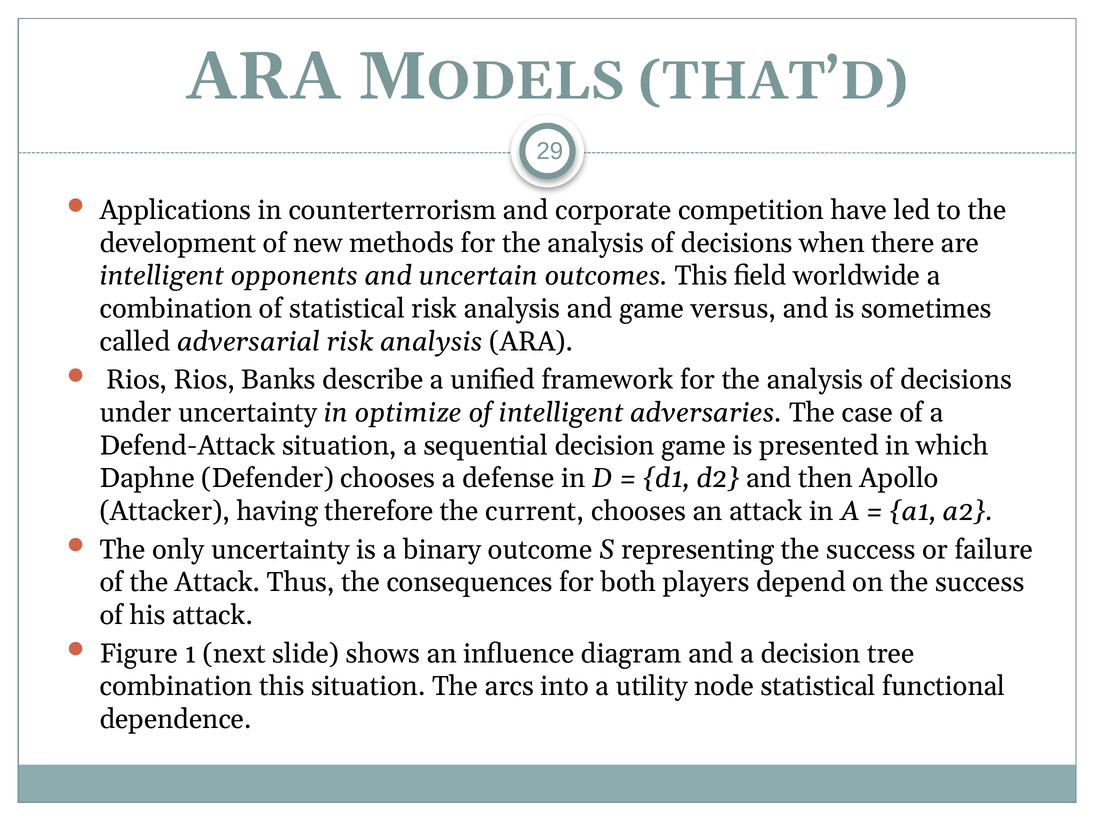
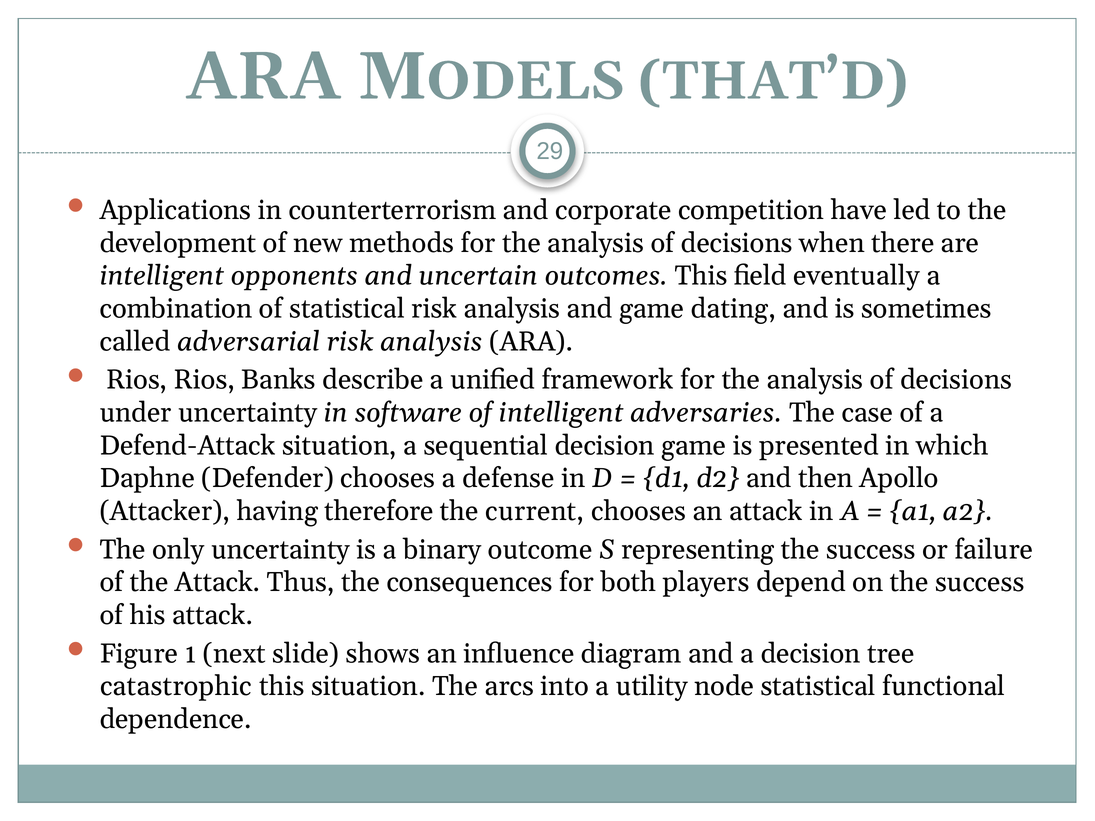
worldwide: worldwide -> eventually (857, 276)
versus: versus -> dating (733, 309)
optimize: optimize -> software (408, 413)
combination: combination -> catastrophic (176, 687)
